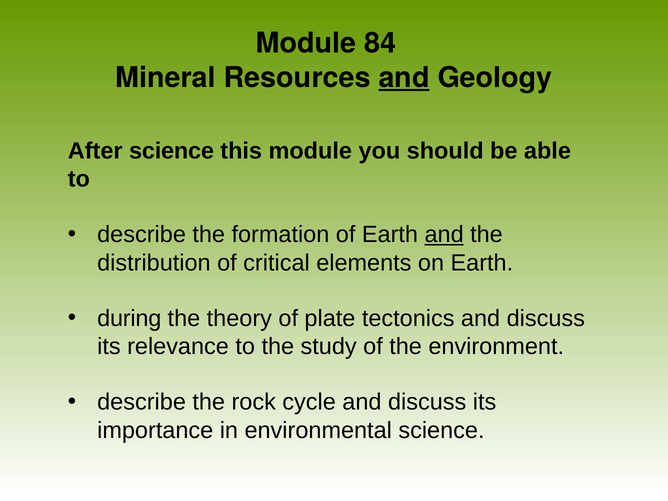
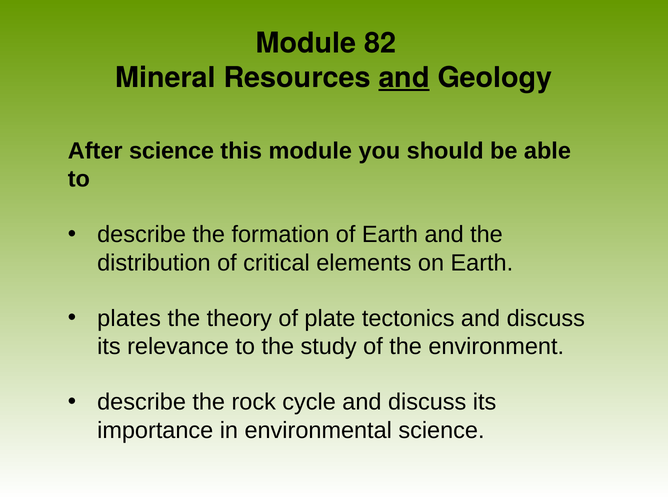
84: 84 -> 82 (380, 43)
and underline: present -> none (444, 235)
during: during -> plates (129, 318)
